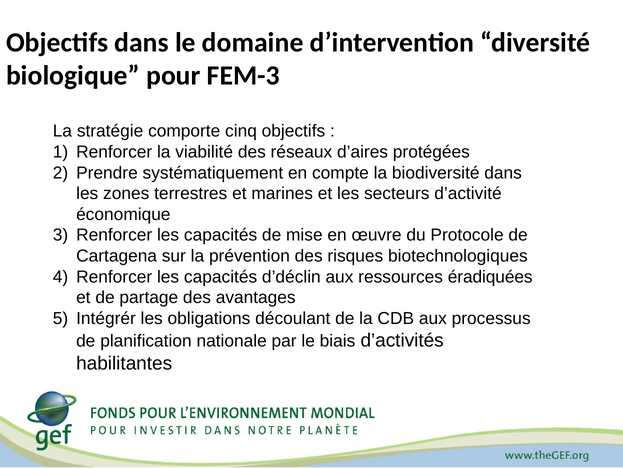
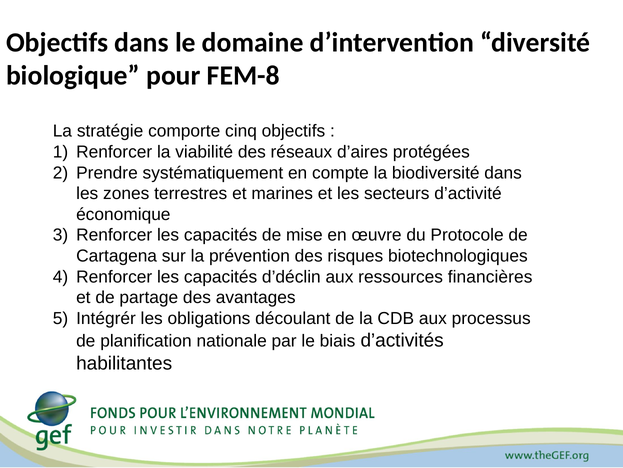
FEM-3: FEM-3 -> FEM-8 (243, 76)
éradiquées: éradiquées -> financières (490, 276)
